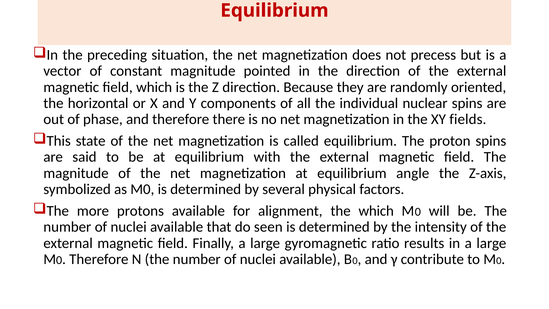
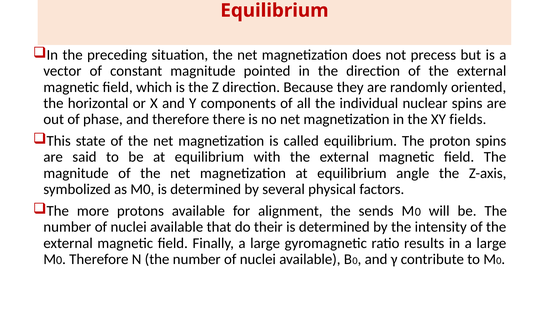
the which: which -> sends (376, 211)
seen: seen -> their (268, 227)
